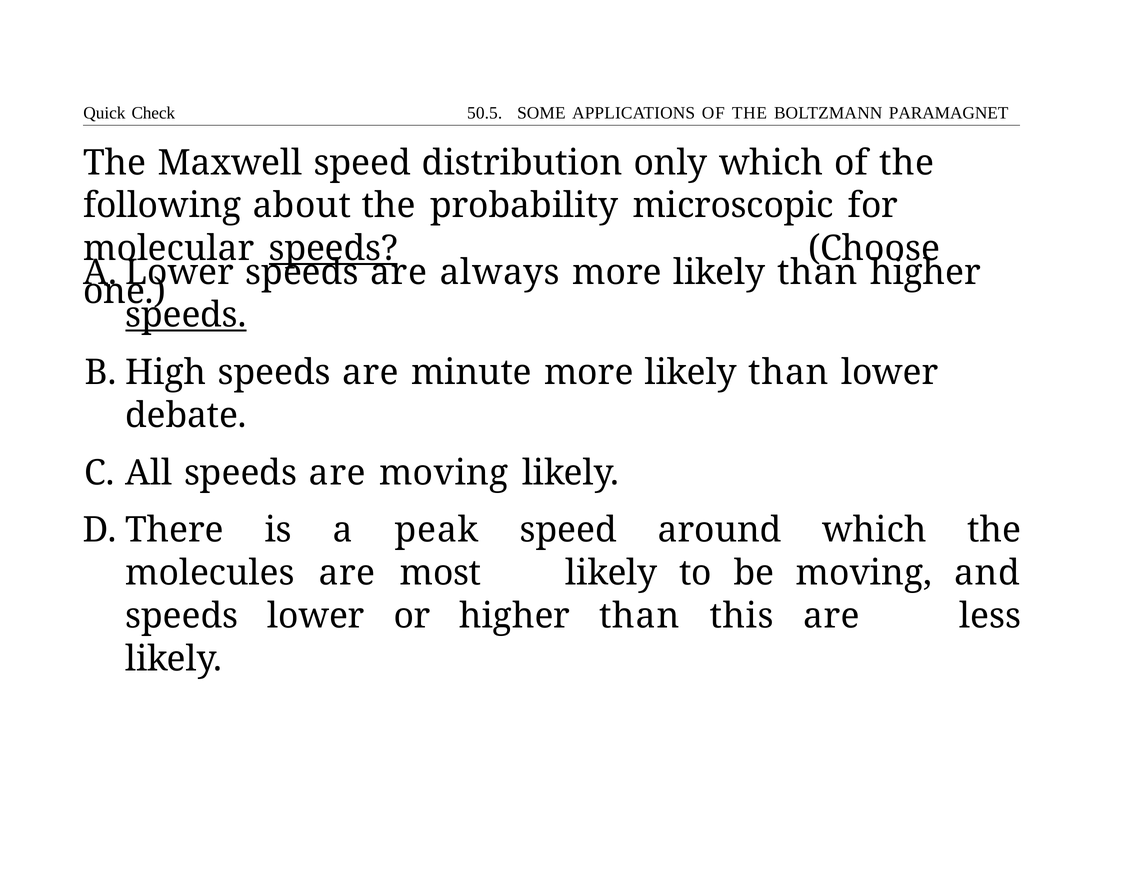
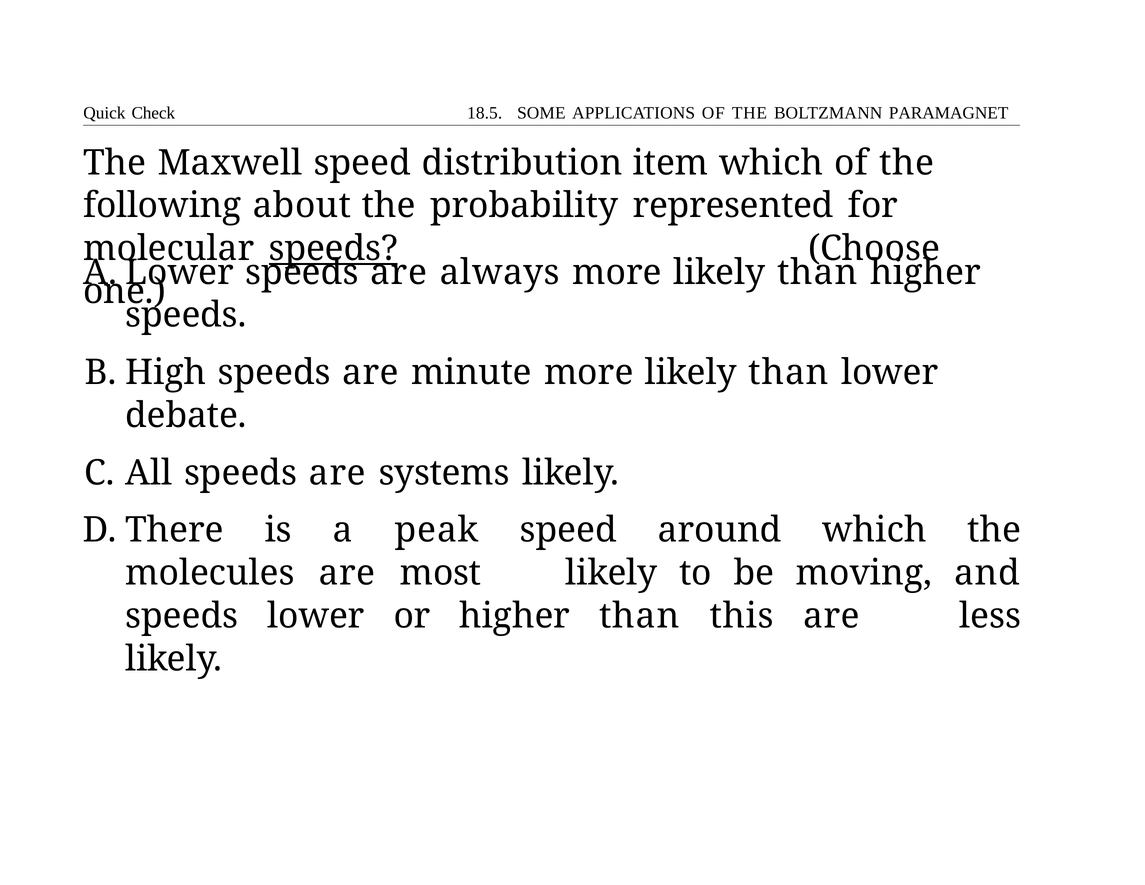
50.5: 50.5 -> 18.5 (485, 113)
only: only -> item (671, 163)
microscopic: microscopic -> represented (733, 206)
speeds underline: present -> none (186, 315)
are moving: moving -> systems (444, 473)
